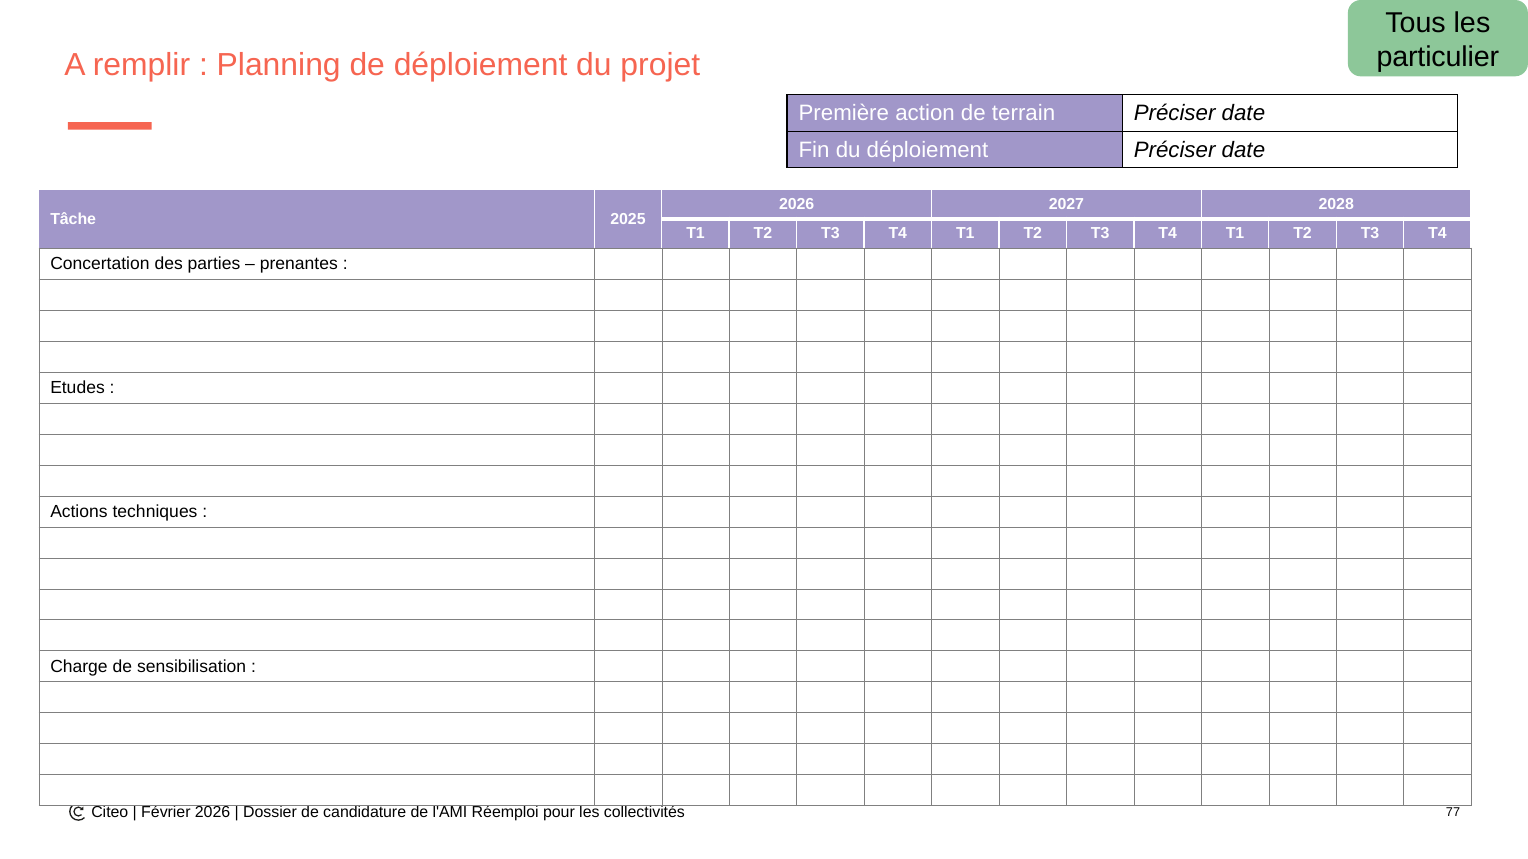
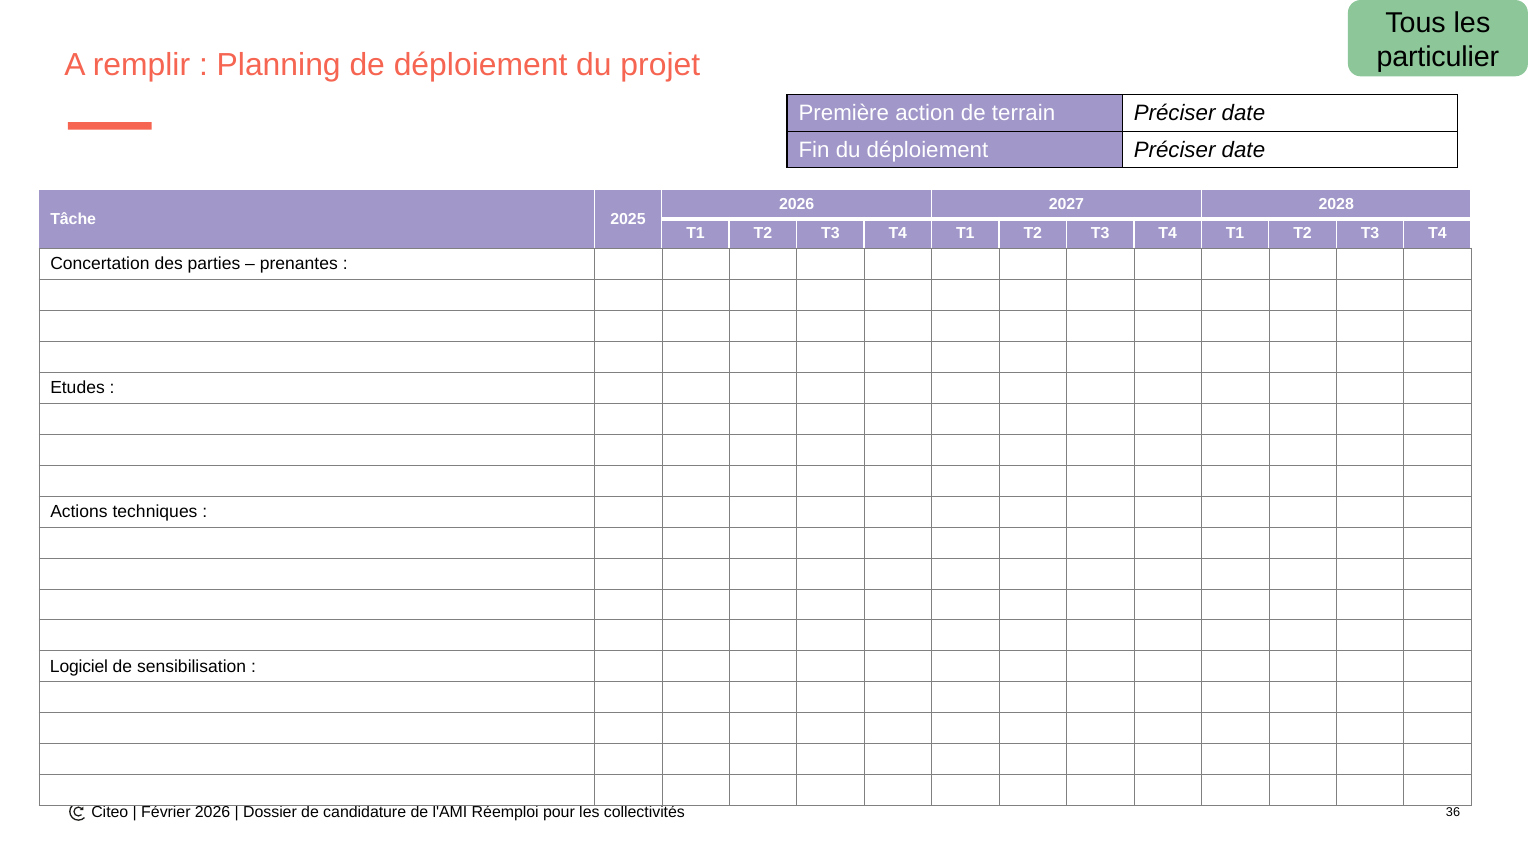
Charge: Charge -> Logiciel (79, 667)
77: 77 -> 36 (1453, 813)
